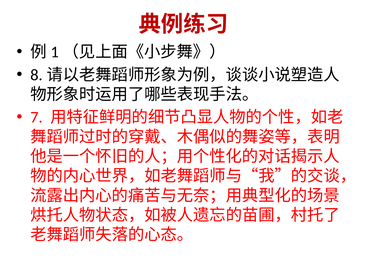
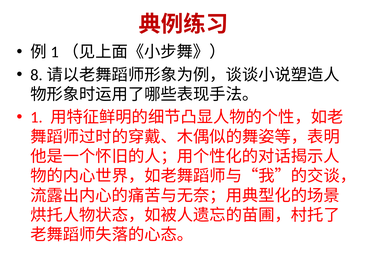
7: 7 -> 1 (37, 117)
